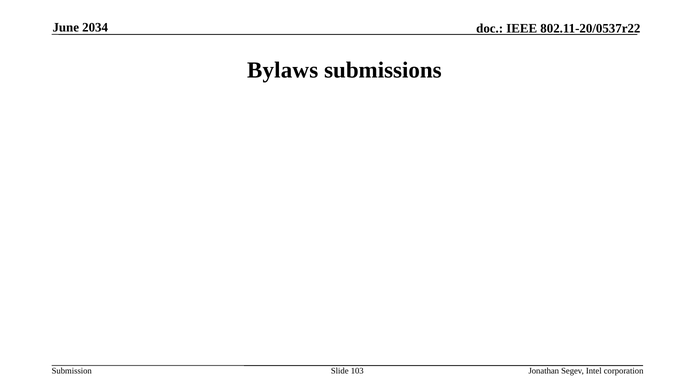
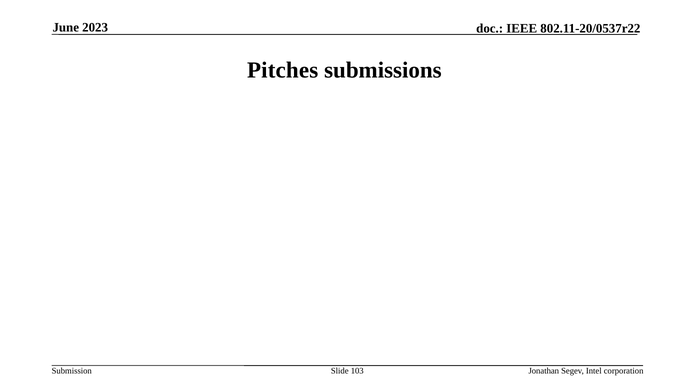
2034: 2034 -> 2023 (95, 27)
Bylaws: Bylaws -> Pitches (283, 70)
